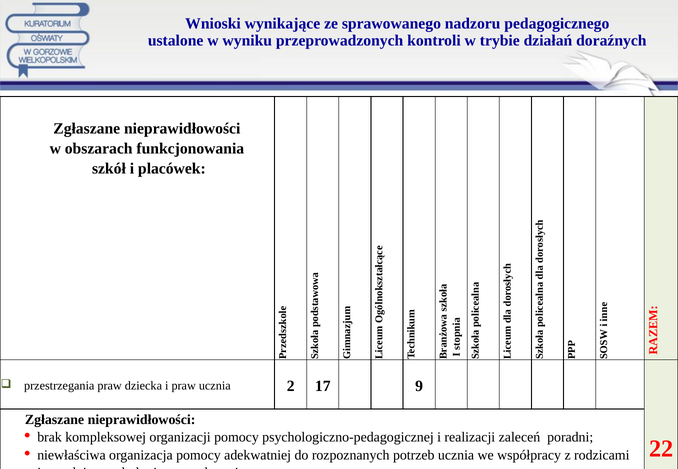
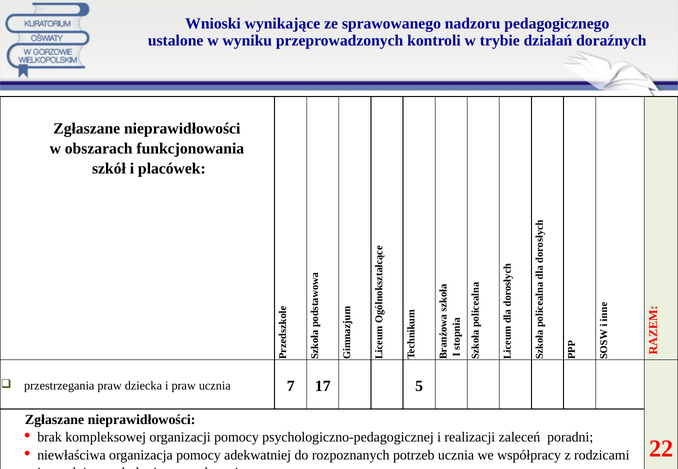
2: 2 -> 7 (291, 387)
9: 9 -> 5 (419, 387)
